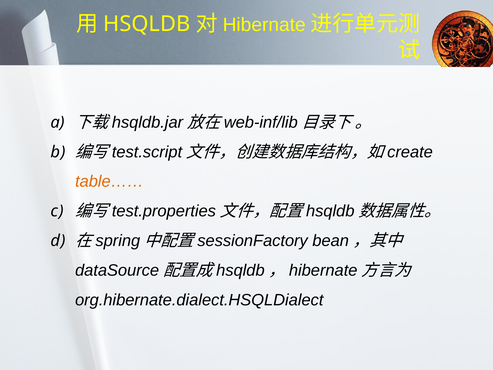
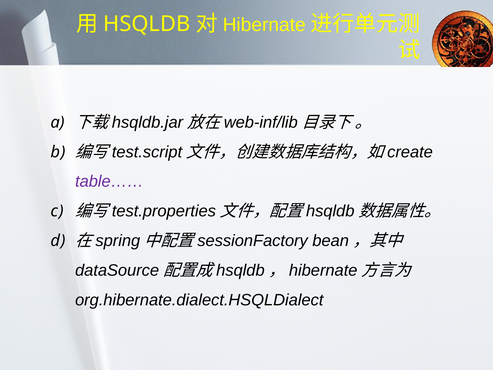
table…… colour: orange -> purple (109, 181)
